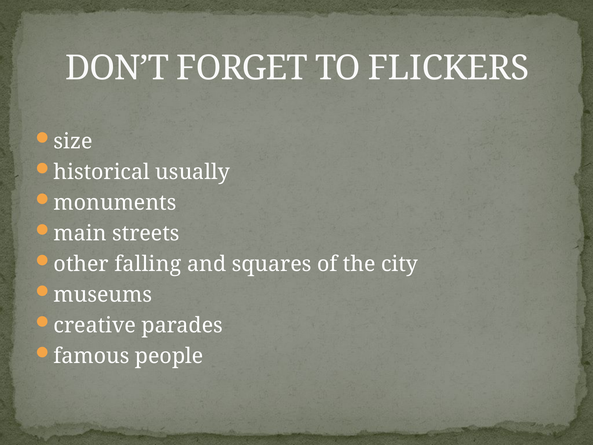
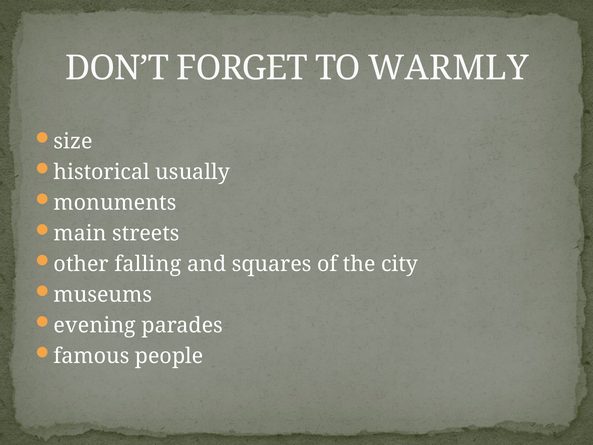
FLICKERS: FLICKERS -> WARMLY (448, 68)
creative: creative -> evening (95, 325)
